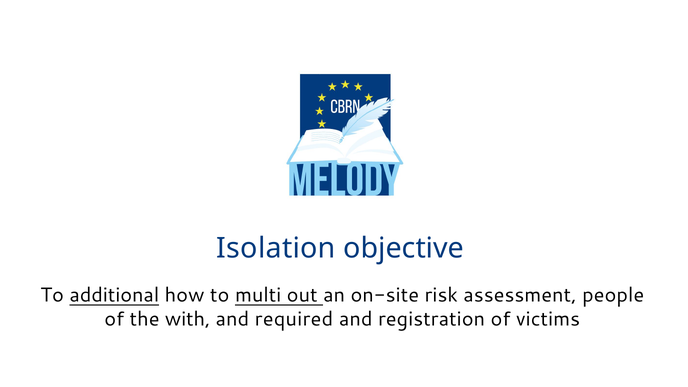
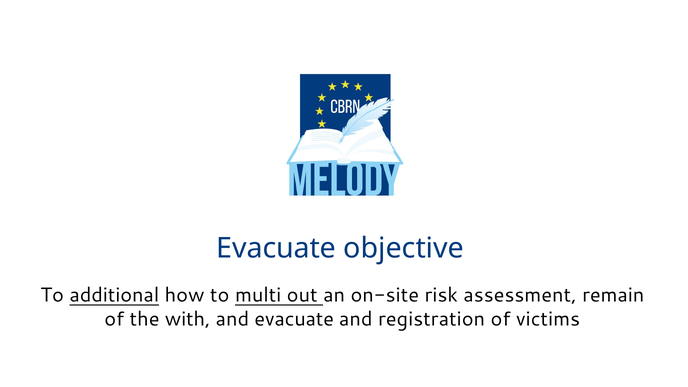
Isolation: Isolation -> Evacuate (276, 248)
people: people -> remain (613, 295)
and required: required -> evacuate (294, 319)
